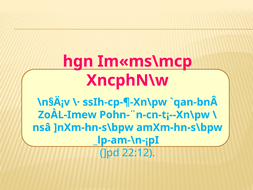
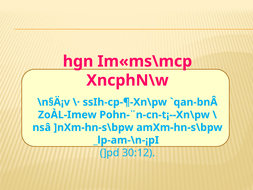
22:12: 22:12 -> 30:12 (139, 153)
